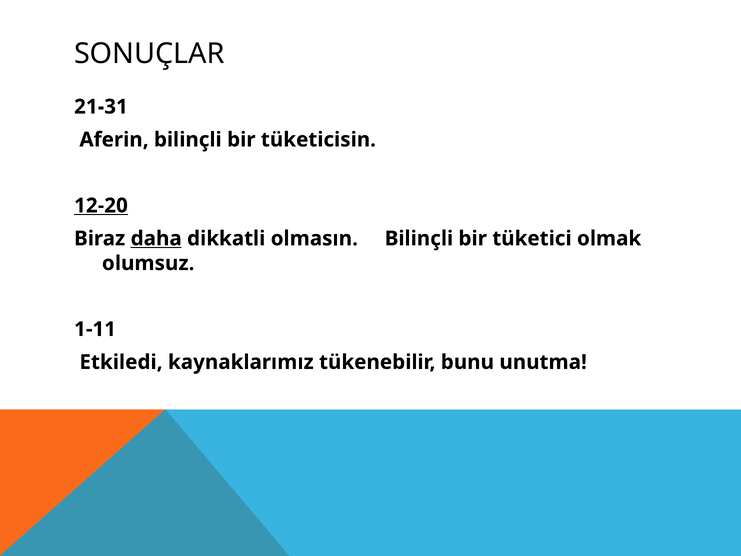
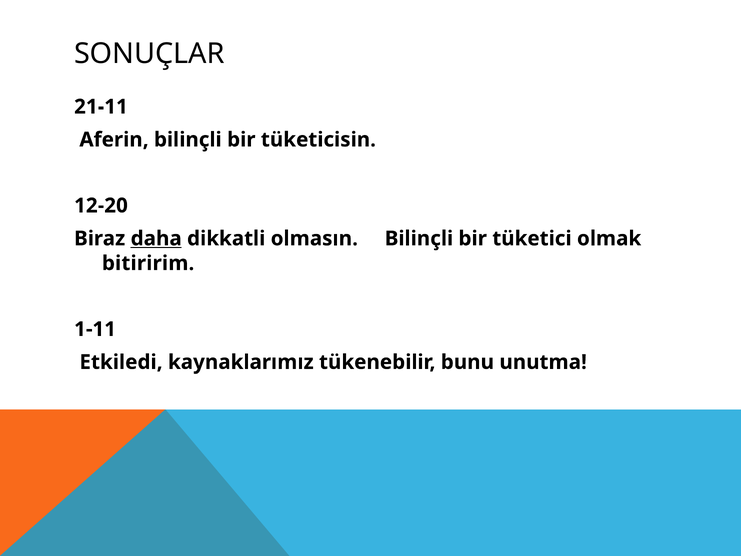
21-31: 21-31 -> 21-11 (101, 107)
12-20 underline: present -> none (101, 205)
olumsuz: olumsuz -> bitiririm (148, 263)
